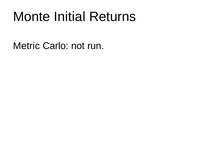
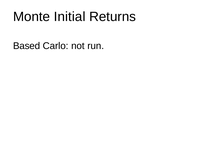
Metric: Metric -> Based (27, 46)
